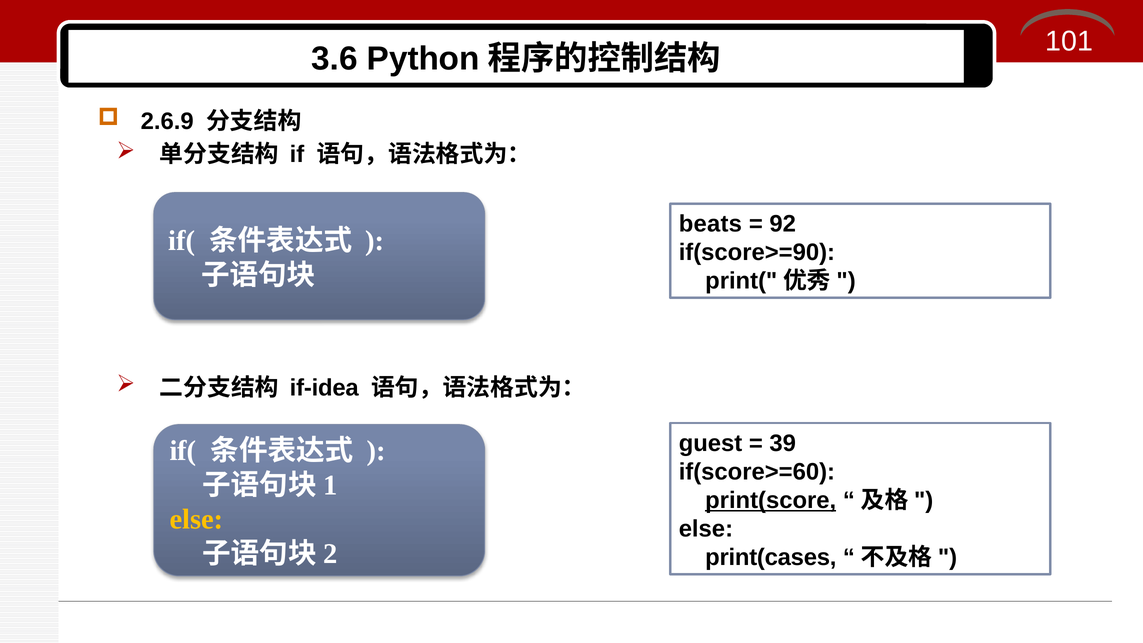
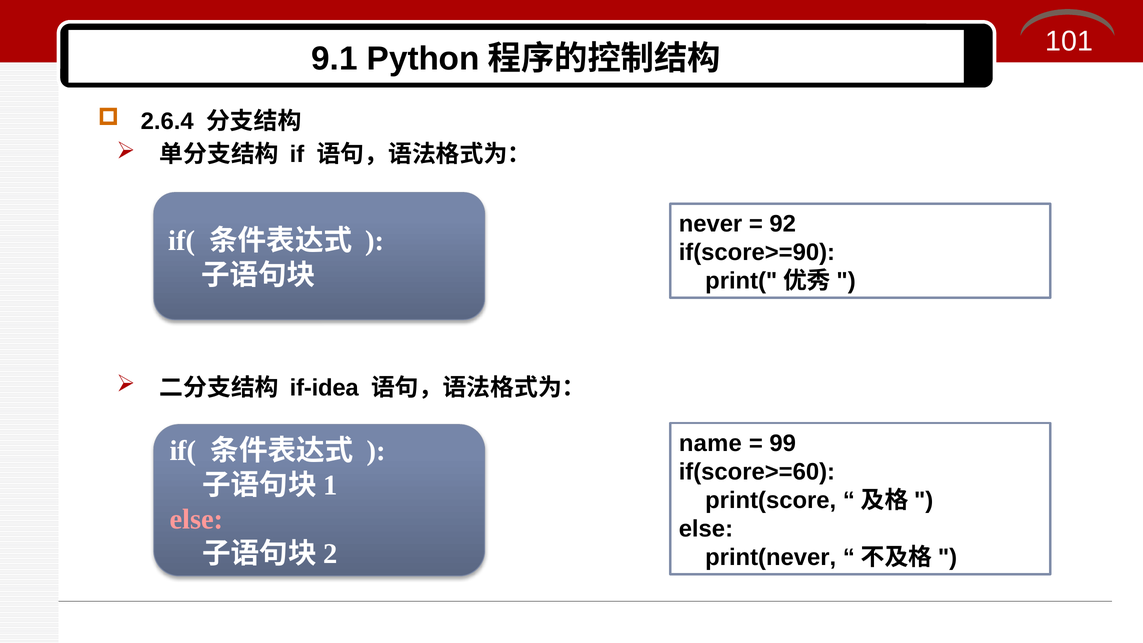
3.6: 3.6 -> 9.1 (335, 59)
2.6.9: 2.6.9 -> 2.6.4 (167, 121)
beats: beats -> never (711, 224)
guest: guest -> name (710, 443)
39: 39 -> 99 (783, 443)
print(score underline: present -> none (771, 500)
else colour: yellow -> pink (196, 519)
print(cases: print(cases -> print(never (771, 557)
